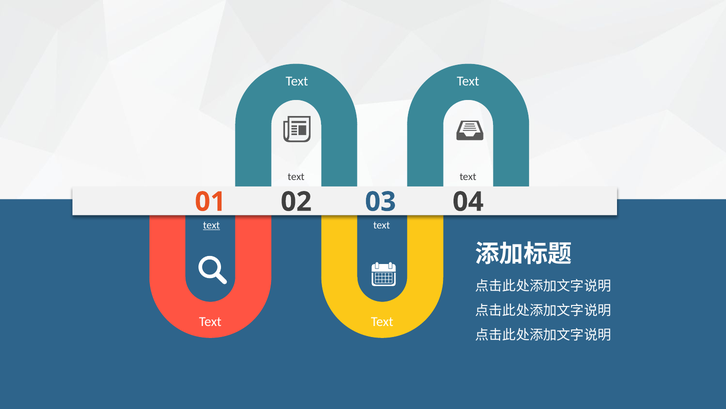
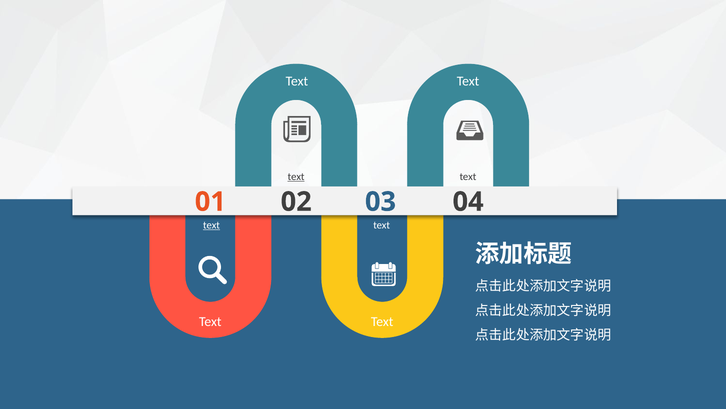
text underline: none -> present (296, 176)
